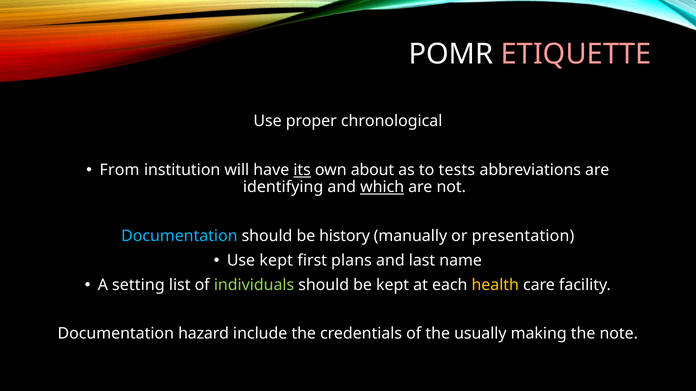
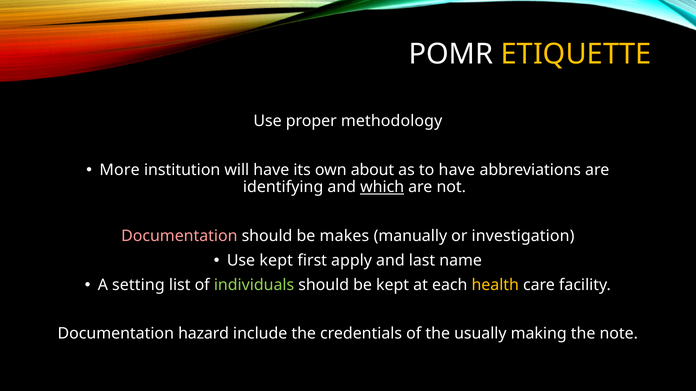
ETIQUETTE colour: pink -> yellow (576, 54)
chronological: chronological -> methodology (392, 121)
From: From -> More (120, 170)
its underline: present -> none (302, 170)
to tests: tests -> have (457, 170)
Documentation colour: light blue -> pink (179, 236)
history: history -> makes (344, 236)
presentation: presentation -> investigation (523, 236)
plans: plans -> apply (352, 261)
